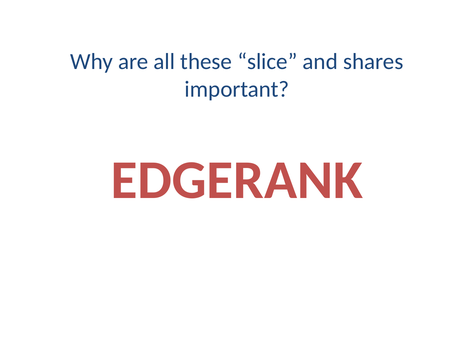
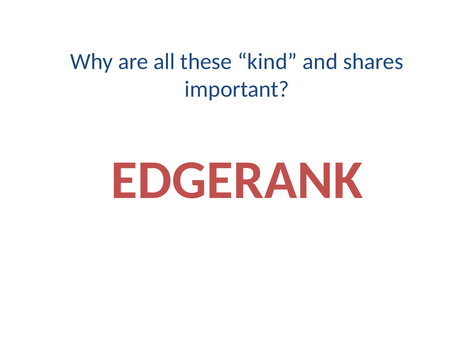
slice: slice -> kind (267, 62)
